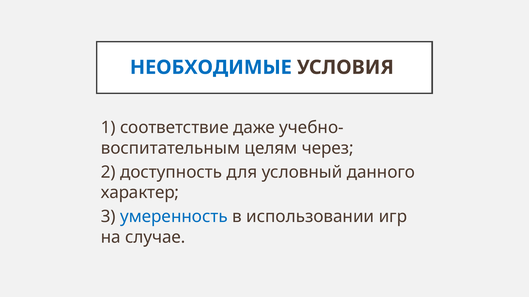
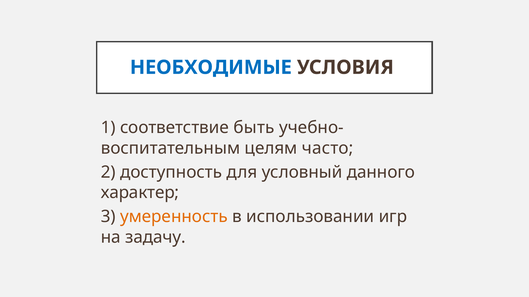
даже: даже -> быть (254, 128)
через: через -> часто (328, 148)
умеренность colour: blue -> orange (174, 217)
случае: случае -> задачу (155, 238)
